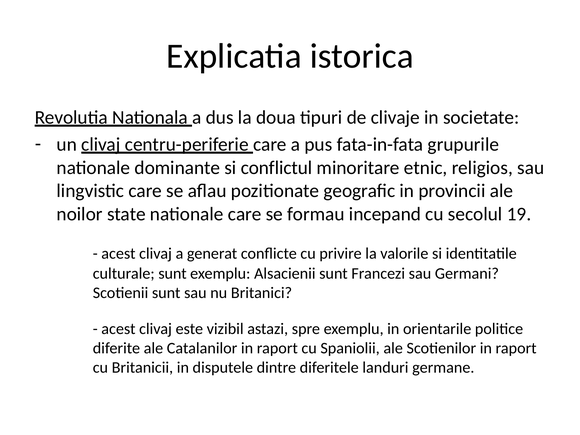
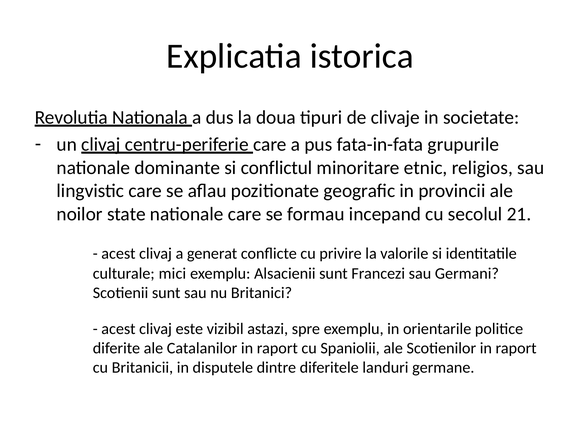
19: 19 -> 21 (519, 214)
culturale sunt: sunt -> mici (172, 273)
